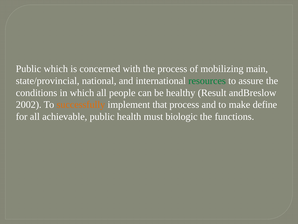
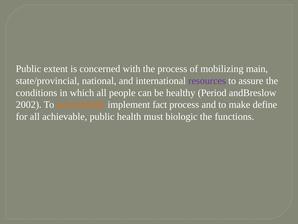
Public which: which -> extent (56, 69)
resources colour: green -> purple (207, 81)
Result: Result -> Period (212, 93)
that: that -> fact (160, 104)
